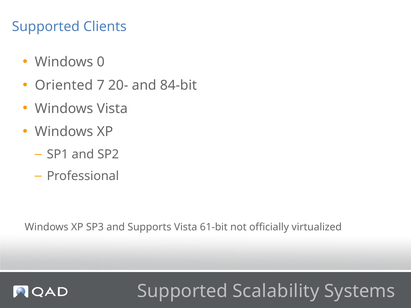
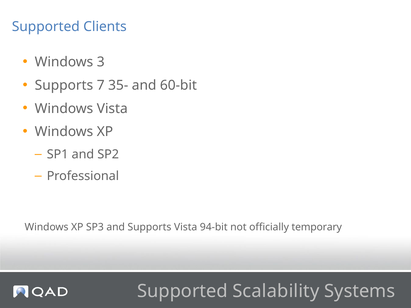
0: 0 -> 3 (101, 62)
Oriented: Oriented -> Supports (64, 85)
20-: 20- -> 35- (118, 85)
84-bit: 84-bit -> 60-bit (178, 85)
61-bit: 61-bit -> 94-bit (214, 227)
virtualized: virtualized -> temporary (317, 227)
